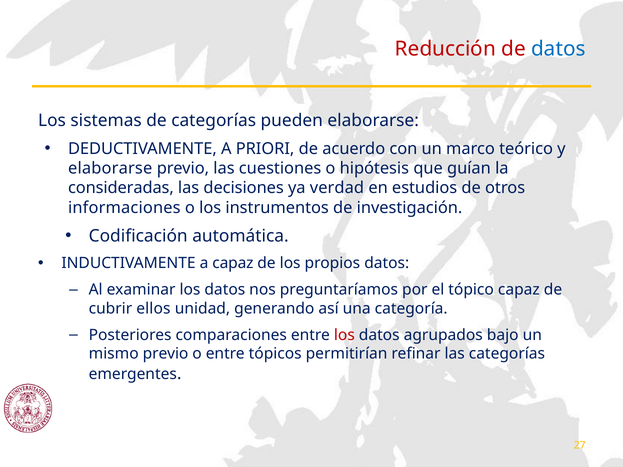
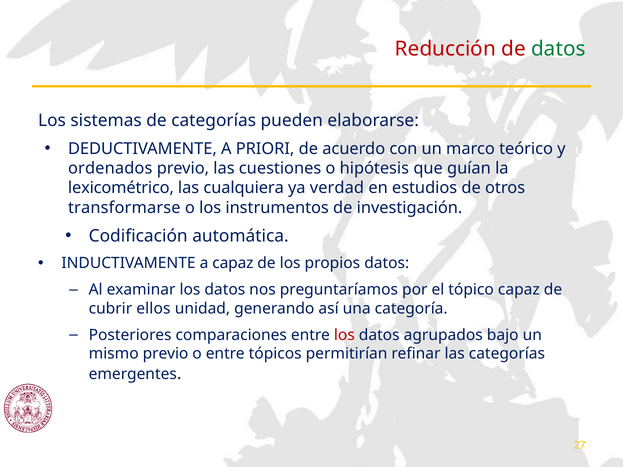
datos colour: blue -> green (558, 49)
elaborarse: elaborarse -> ordenados (110, 168)
consideradas: consideradas -> lexicométrico (121, 188)
decisiones: decisiones -> cualquiera (244, 188)
informaciones: informaciones -> transformarse (124, 208)
